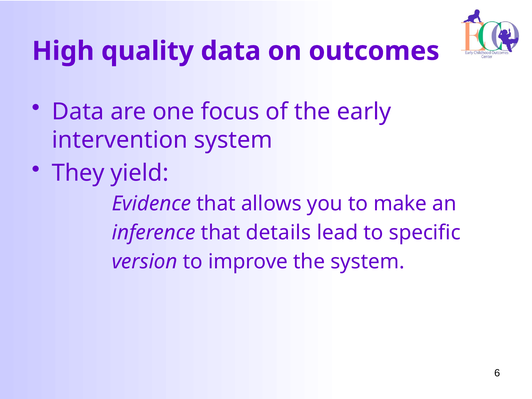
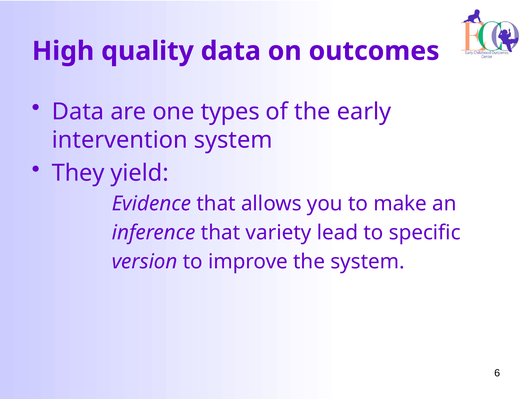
focus: focus -> types (230, 112)
details: details -> variety (279, 233)
